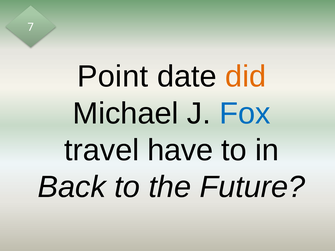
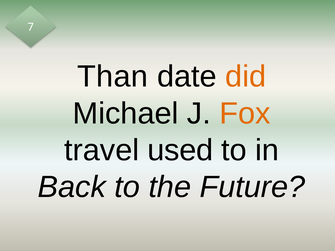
Point: Point -> Than (113, 77)
Fox colour: blue -> orange (245, 114)
have: have -> used (180, 150)
